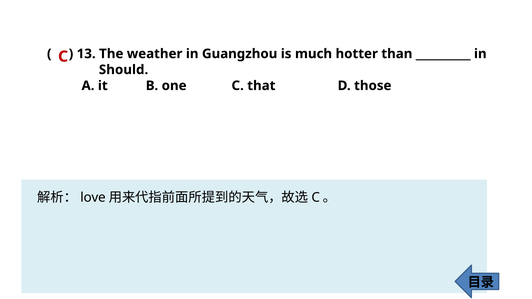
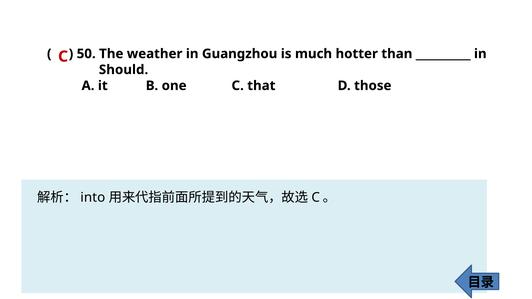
13: 13 -> 50 (86, 54)
love: love -> into (93, 197)
